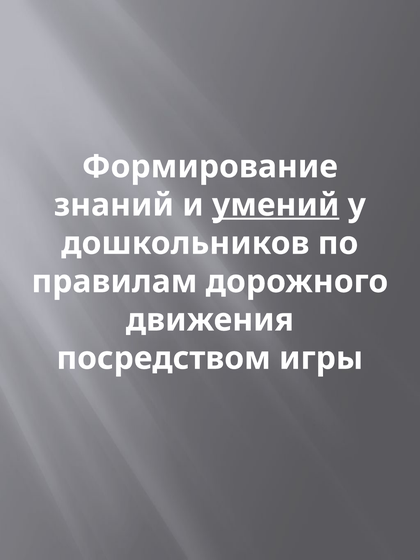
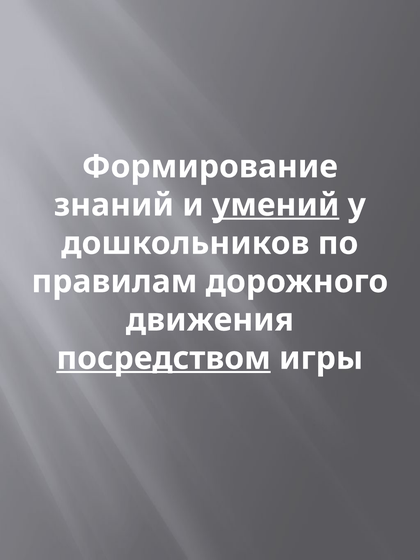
посредством underline: none -> present (164, 358)
